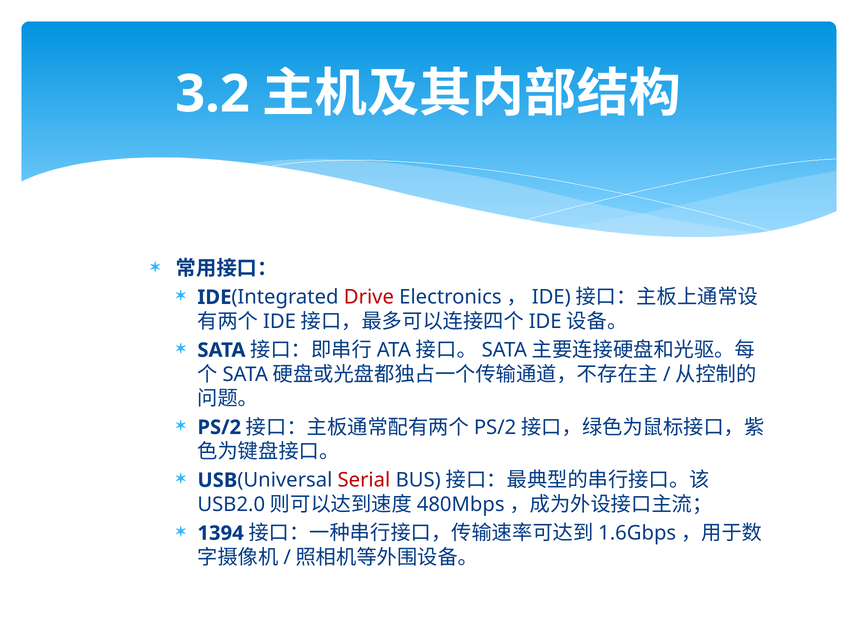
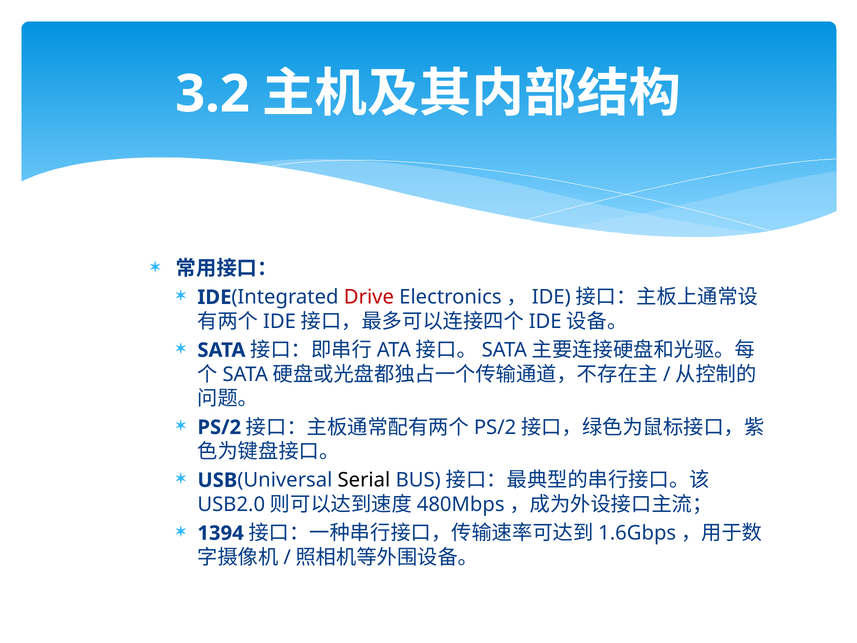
Serial colour: red -> black (364, 480)
